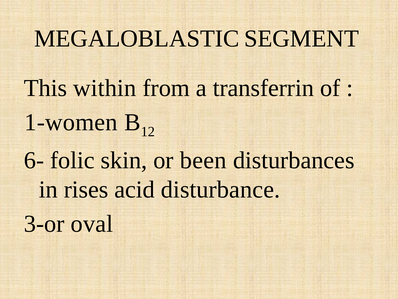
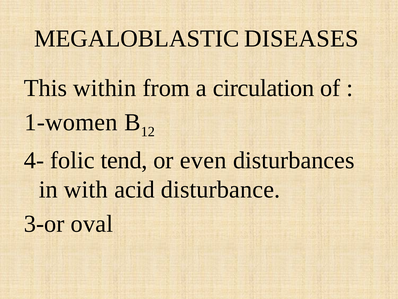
SEGMENT: SEGMENT -> DISEASES (301, 39)
transferrin: transferrin -> circulation (263, 88)
6-: 6- -> 4- (34, 160)
skin: skin -> tend (124, 160)
been: been -> even (203, 160)
rises: rises -> with (86, 189)
